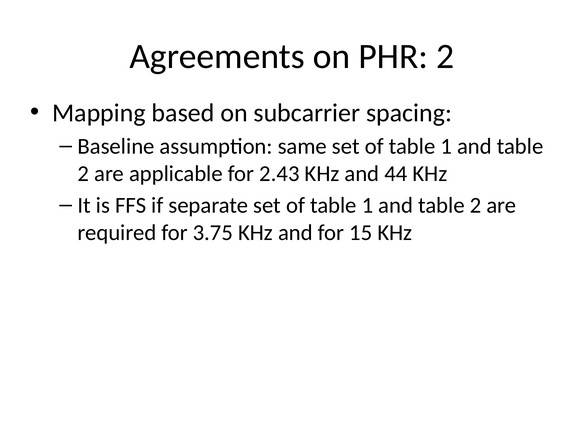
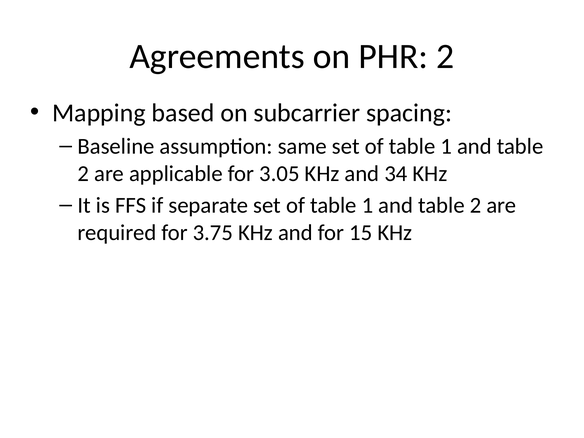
2.43: 2.43 -> 3.05 (279, 174)
44: 44 -> 34 (396, 174)
